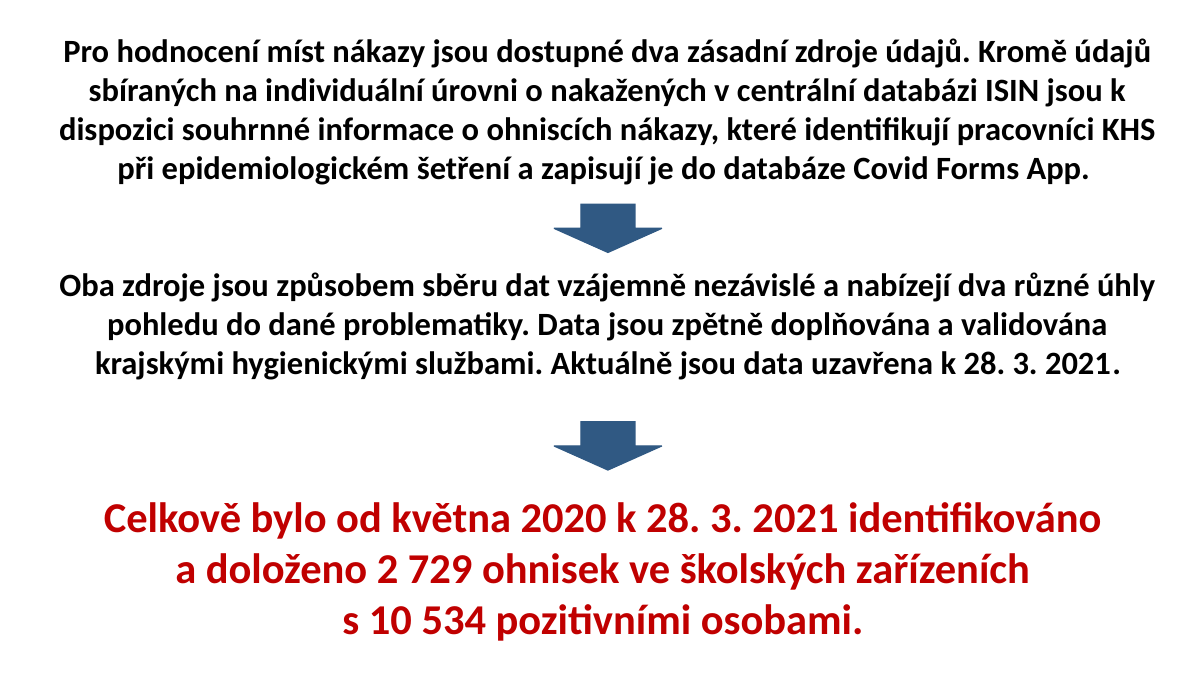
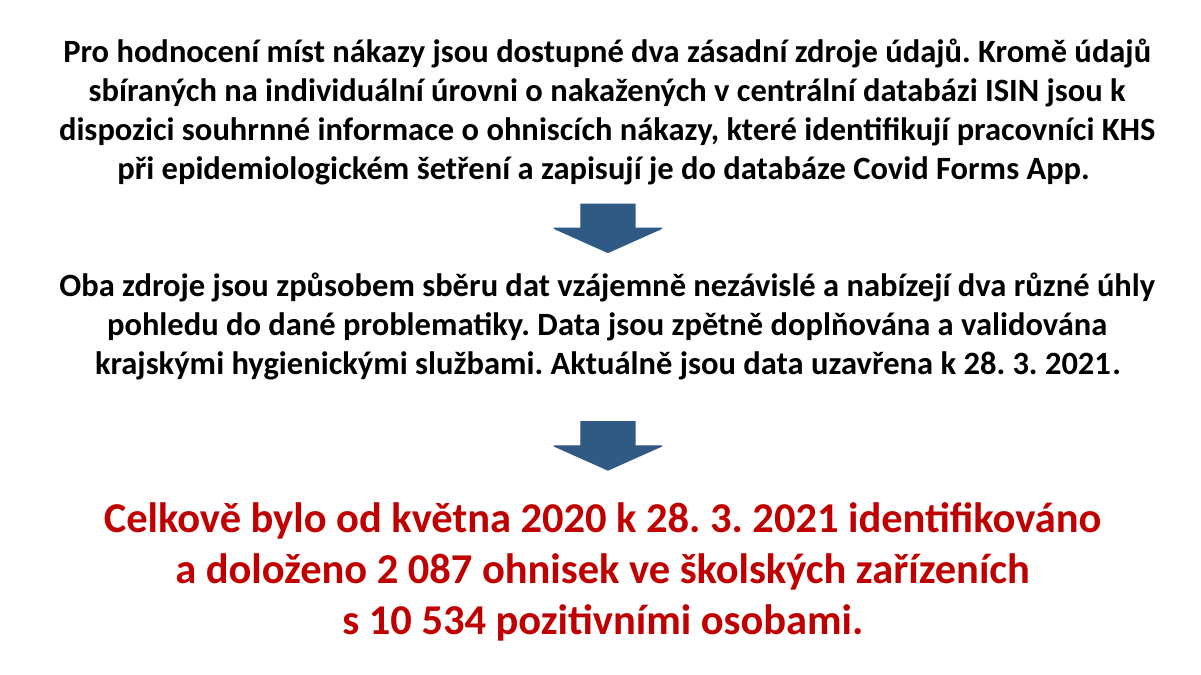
729: 729 -> 087 (440, 570)
